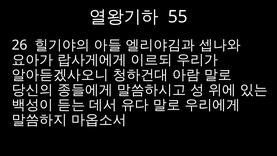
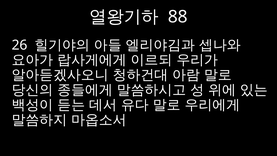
55: 55 -> 88 (178, 17)
